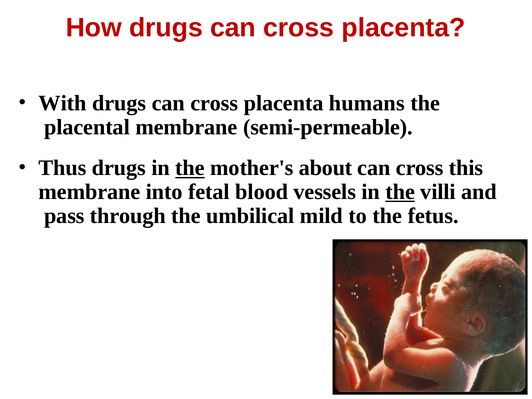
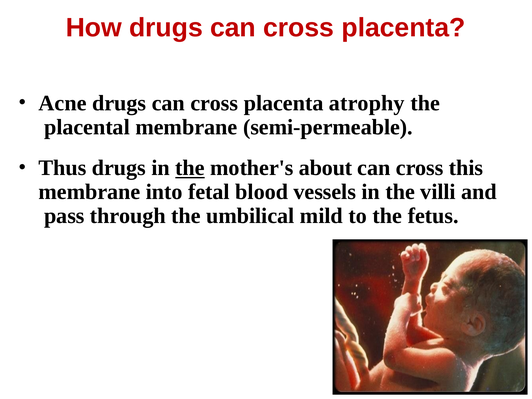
With: With -> Acne (63, 103)
humans: humans -> atrophy (367, 103)
the underline: present -> none (400, 192)
